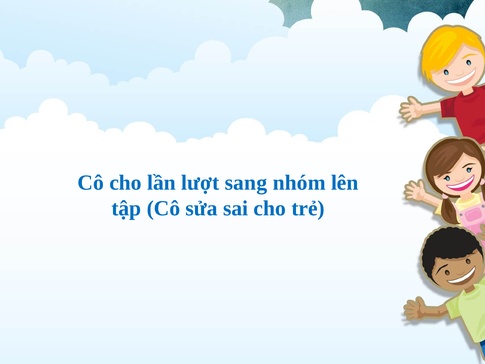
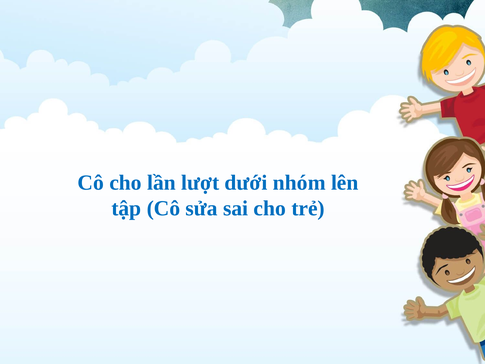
sang: sang -> dưới (246, 183)
